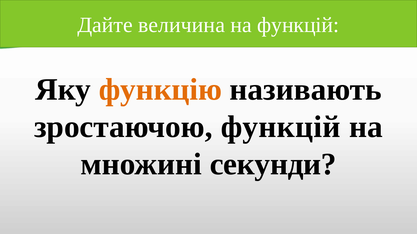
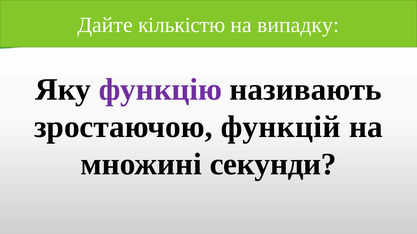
величина: величина -> кількістю (182, 25)
на функцій: функцій -> випадку (298, 25)
функцію colour: orange -> purple (160, 90)
